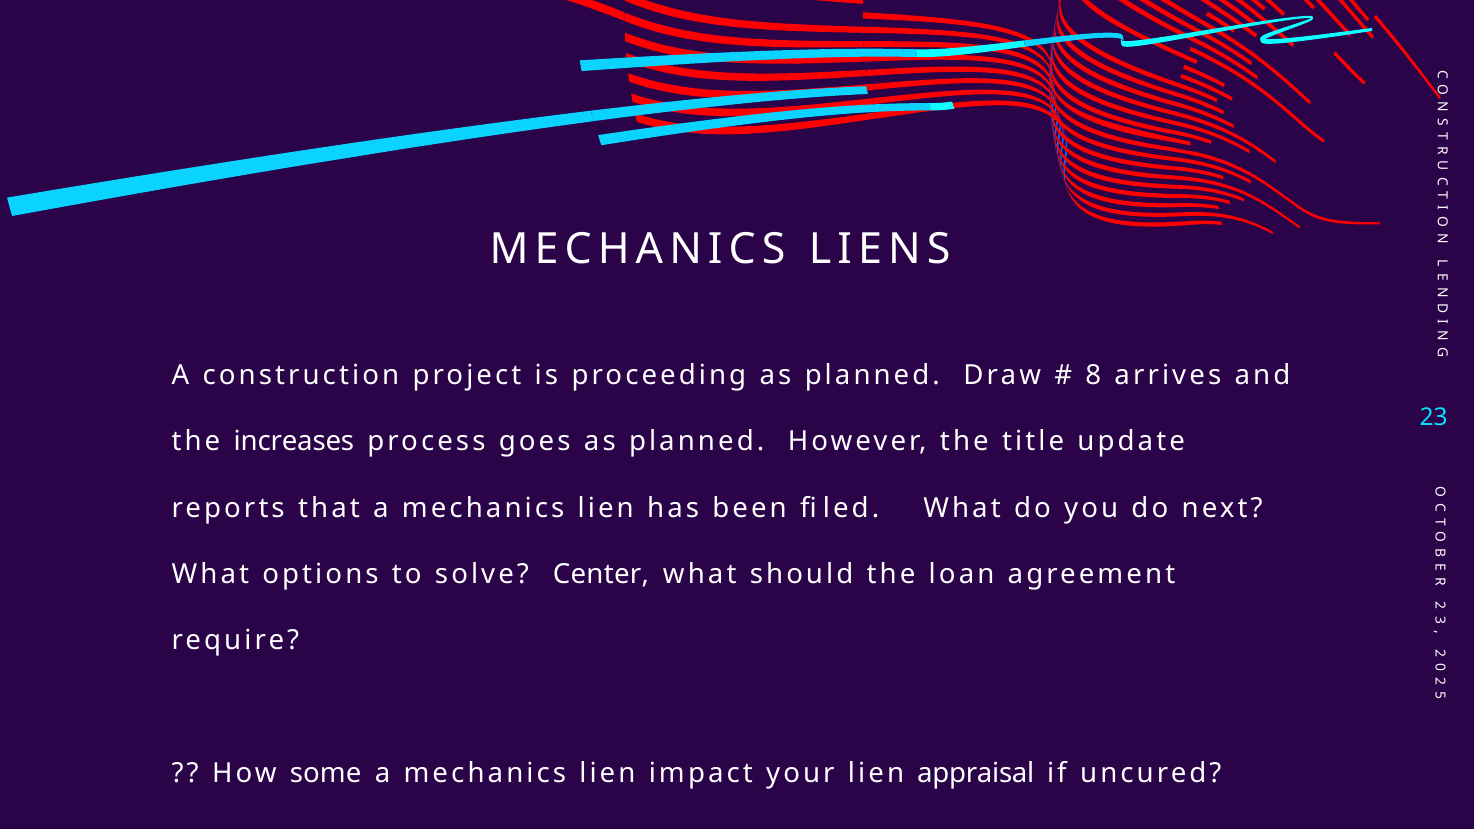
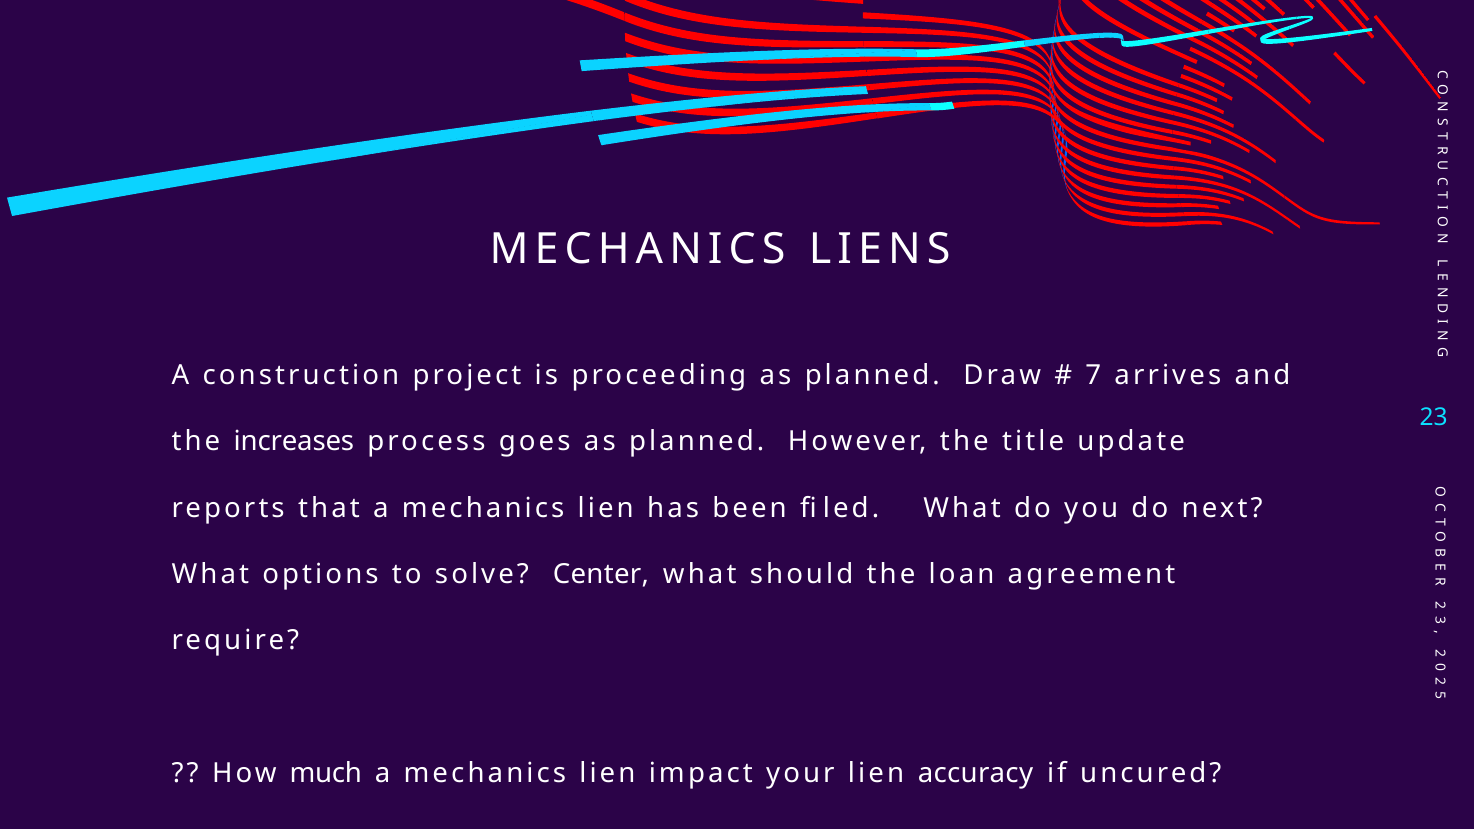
8: 8 -> 7 (1093, 375)
some: some -> much (326, 773)
appraisal: appraisal -> accuracy (975, 773)
